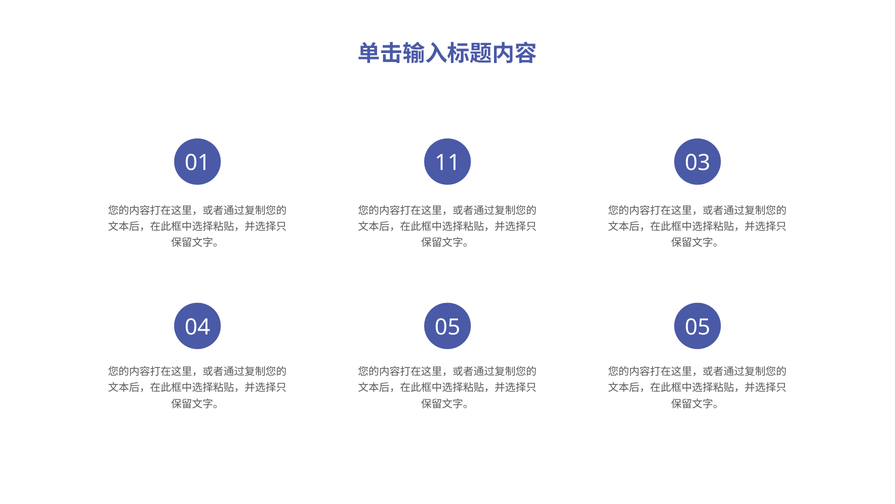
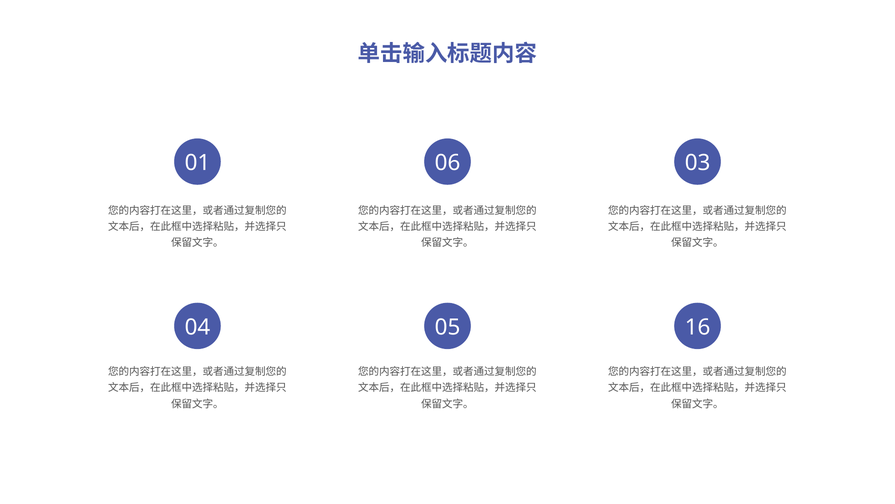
11: 11 -> 06 (448, 163)
05 05: 05 -> 16 (698, 327)
